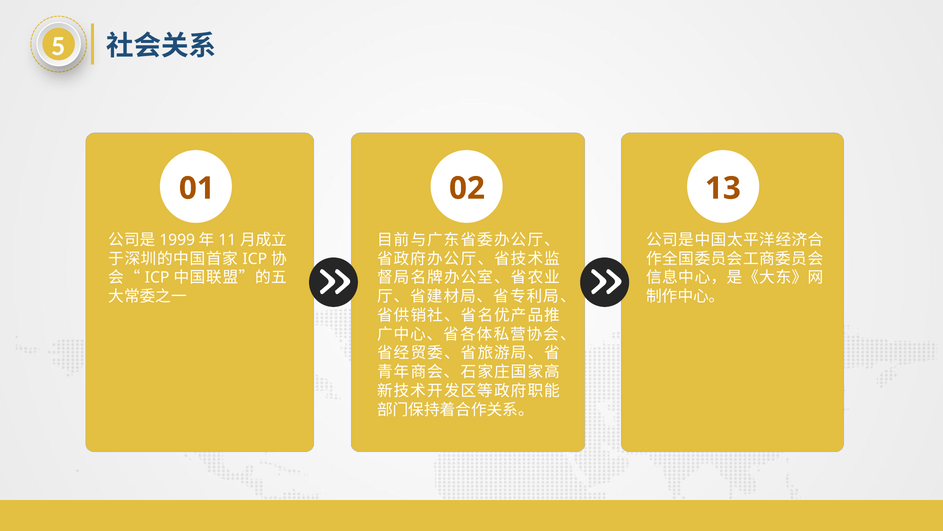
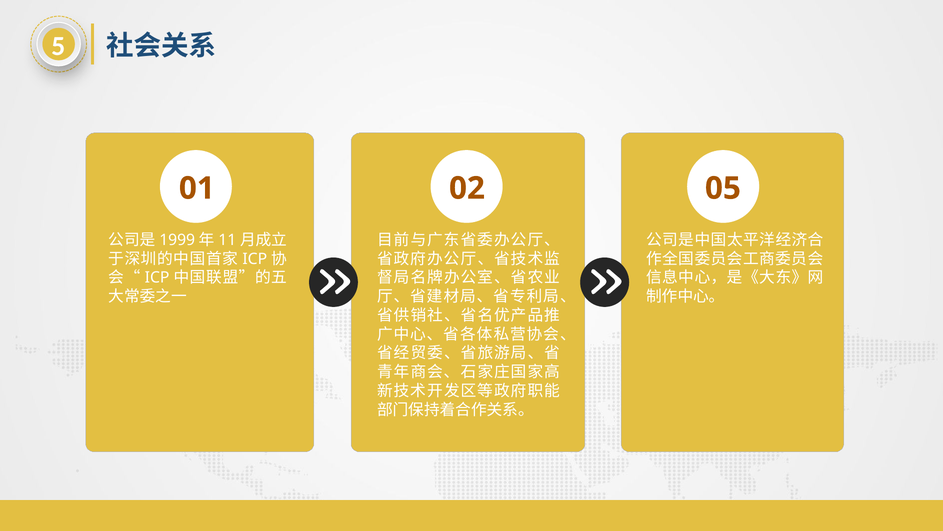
13: 13 -> 05 (723, 188)
